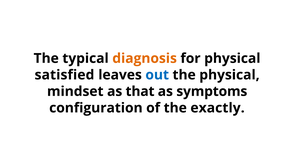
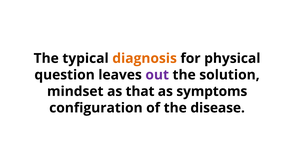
satisfied: satisfied -> question (65, 75)
out colour: blue -> purple (157, 75)
the physical: physical -> solution (229, 75)
exactly: exactly -> disease (218, 108)
